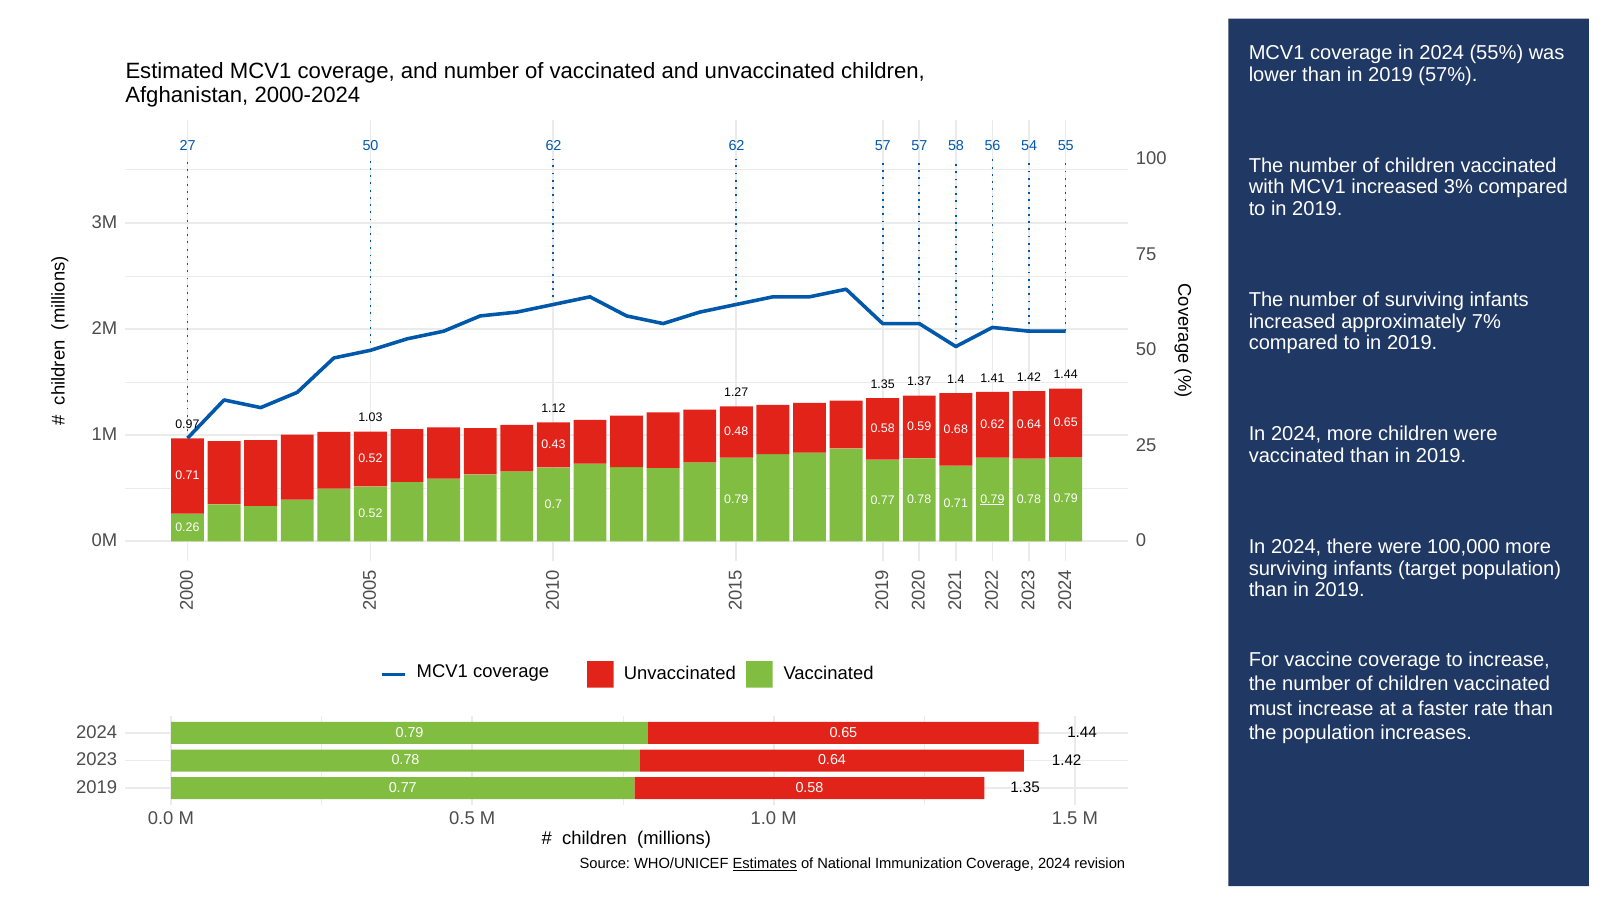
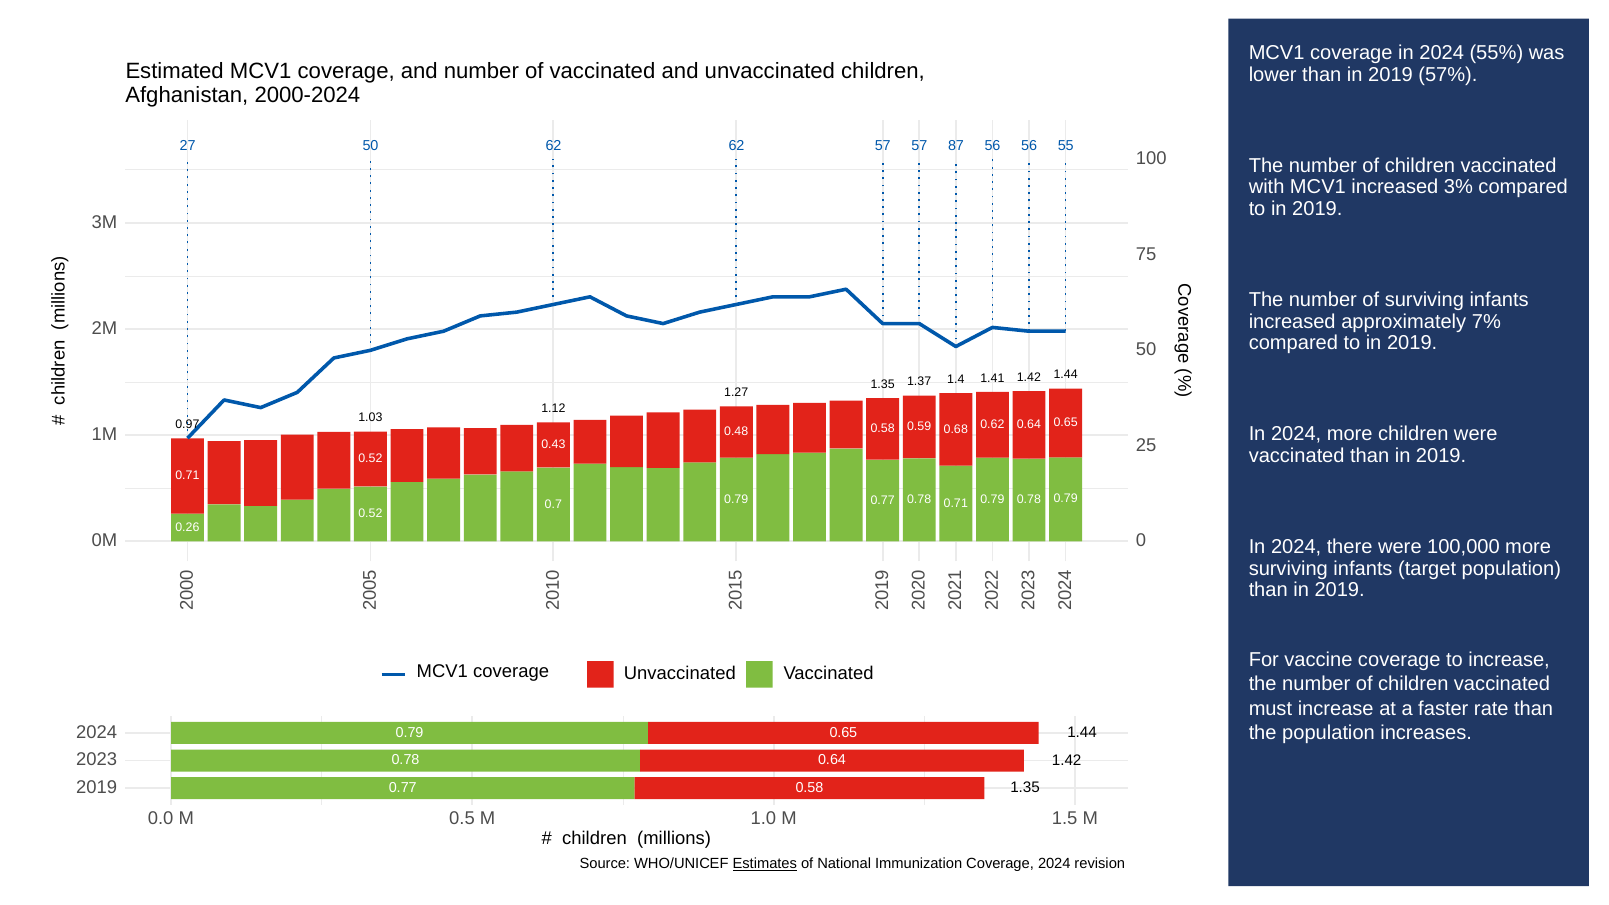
58: 58 -> 87 (956, 146)
56 54: 54 -> 56 (1029, 146)
0.79 underline: present -> none (992, 499)
